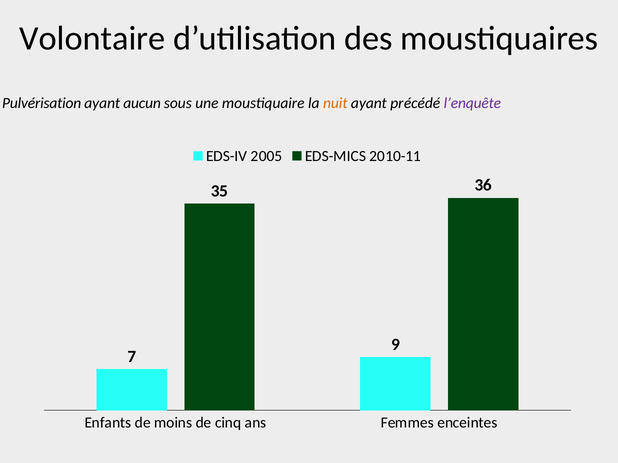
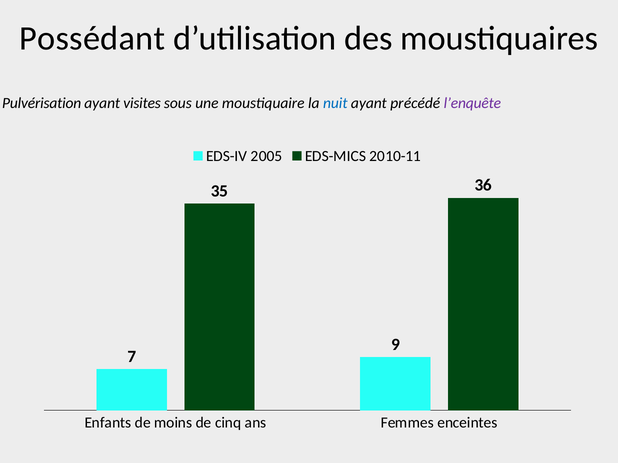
Volontaire: Volontaire -> Possédant (92, 38)
aucun: aucun -> visites (142, 103)
nuit colour: orange -> blue (335, 103)
